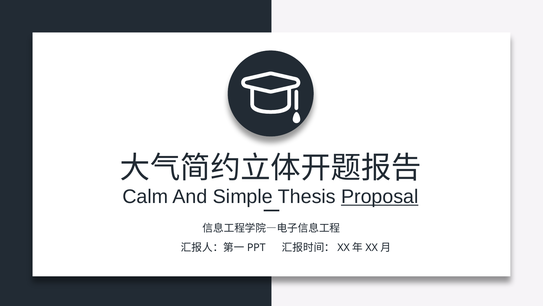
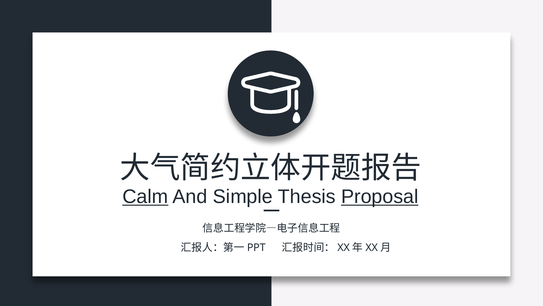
Calm underline: none -> present (145, 196)
